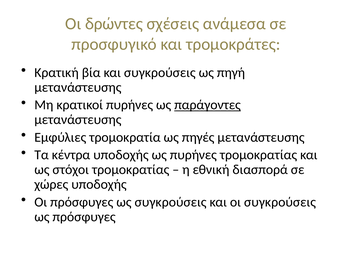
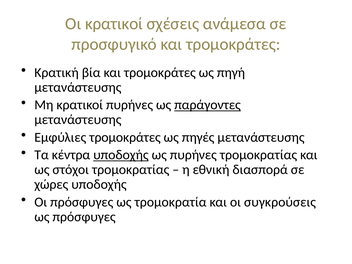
Οι δρώντες: δρώντες -> κρατικοί (114, 24)
βία και συγκρούσεις: συγκρούσεις -> τρομοκράτες (160, 73)
Εμφύλιες τρομοκρατία: τρομοκρατία -> τρομοκράτες (125, 137)
υποδοχής underline: none -> present (121, 155)
ως συγκρούσεις: συγκρούσεις -> τρομοκρατία (171, 202)
